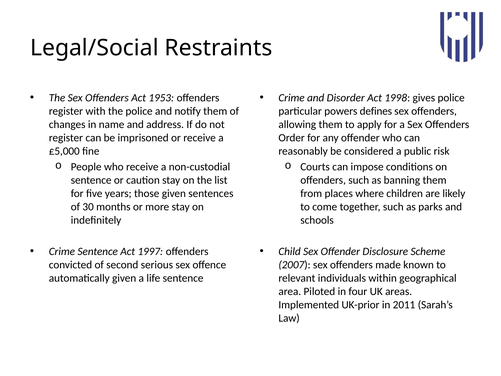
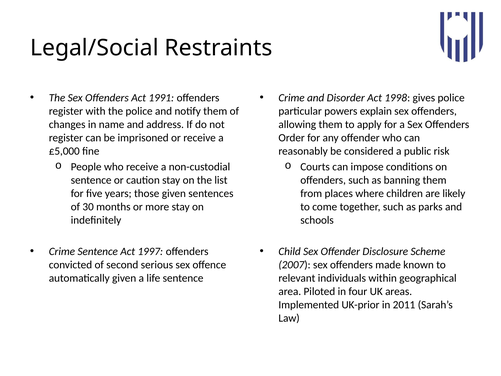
1953: 1953 -> 1991 (161, 98)
defines: defines -> explain (376, 111)
